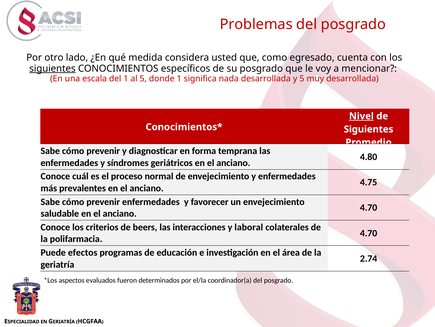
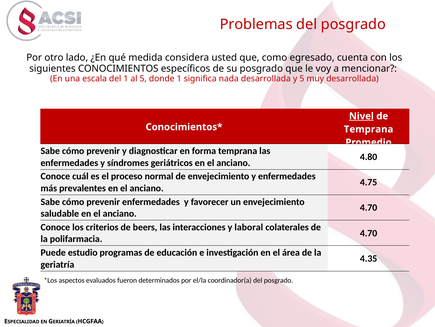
siguientes underline: present -> none (52, 68)
Siguientes: Siguientes -> Temprana (369, 129)
efectos: efectos -> estudio (83, 252)
2.74: 2.74 -> 4.35 (369, 258)
